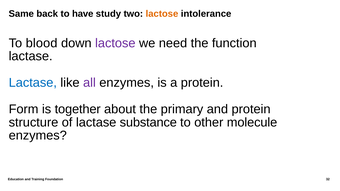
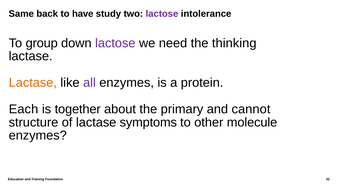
lactose colour: orange -> purple (162, 14)
blood: blood -> group (42, 43)
function: function -> thinking (234, 43)
Lactase colour: blue -> orange (33, 83)
Form: Form -> Each (23, 109)
and protein: protein -> cannot (251, 109)
substance: substance -> symptoms (148, 122)
